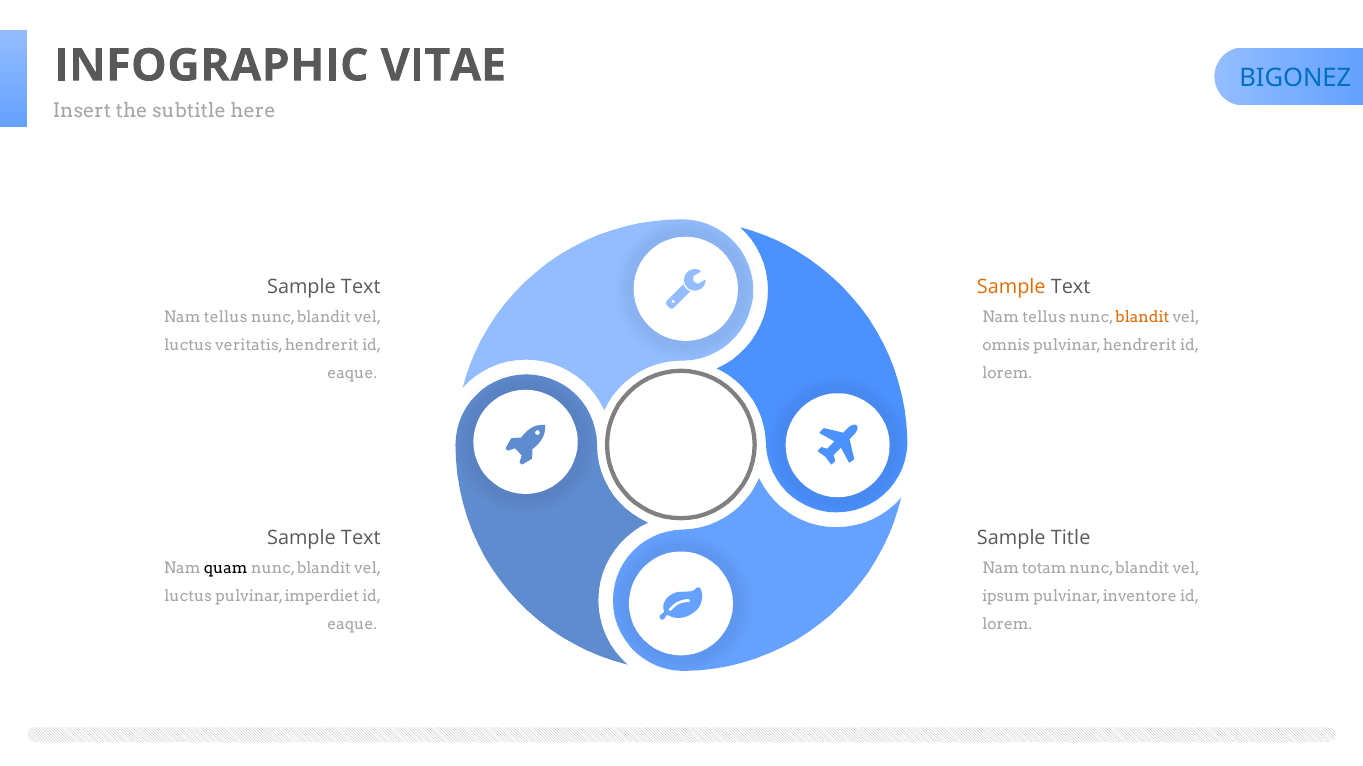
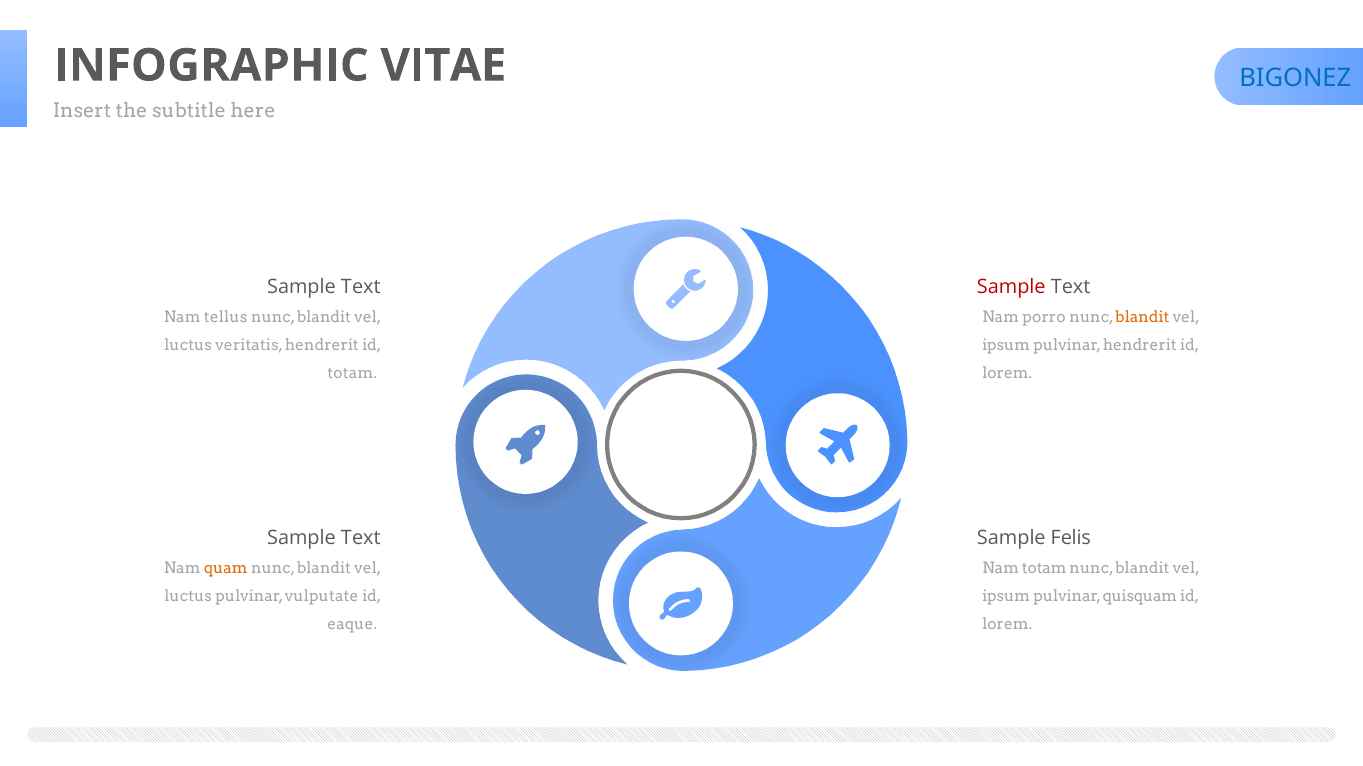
Sample colour: orange -> red (1011, 288)
tellus: tellus -> porro (1044, 318)
omnis: omnis -> ipsum (1006, 346)
eaque: eaque -> totam (352, 374)
Title: Title -> Felis (1071, 539)
quam colour: black -> orange (226, 569)
imperdiet: imperdiet -> vulputate (322, 597)
inventore: inventore -> quisquam (1140, 597)
